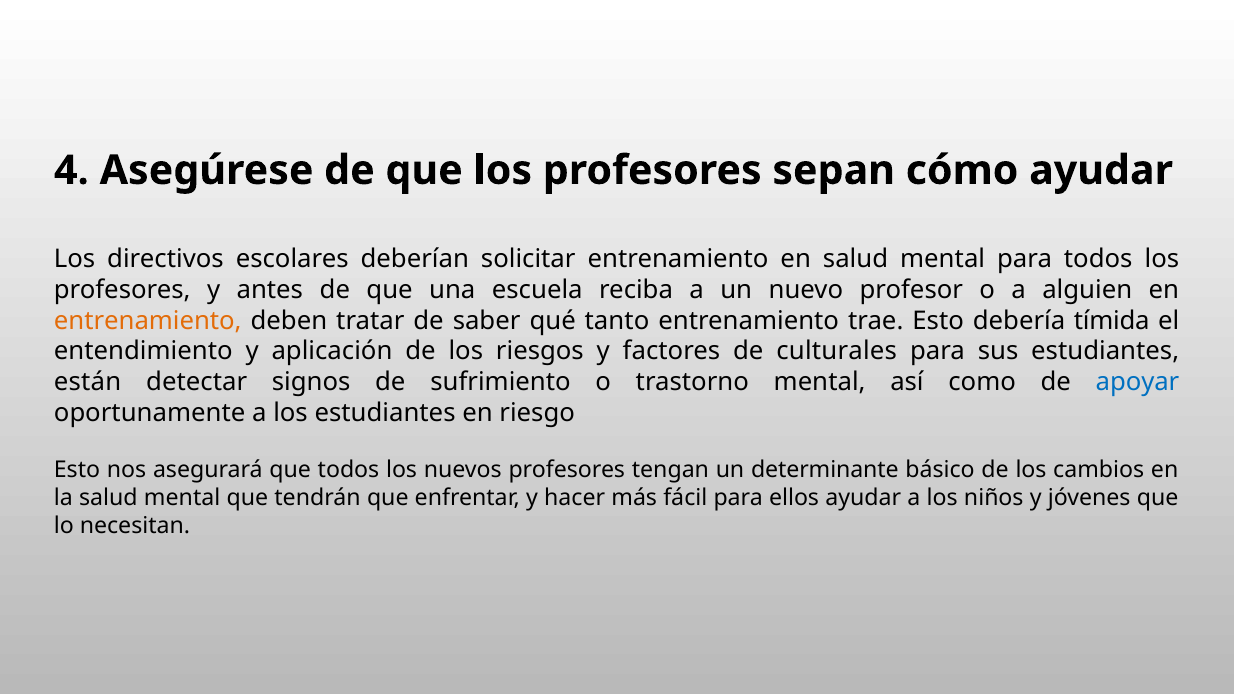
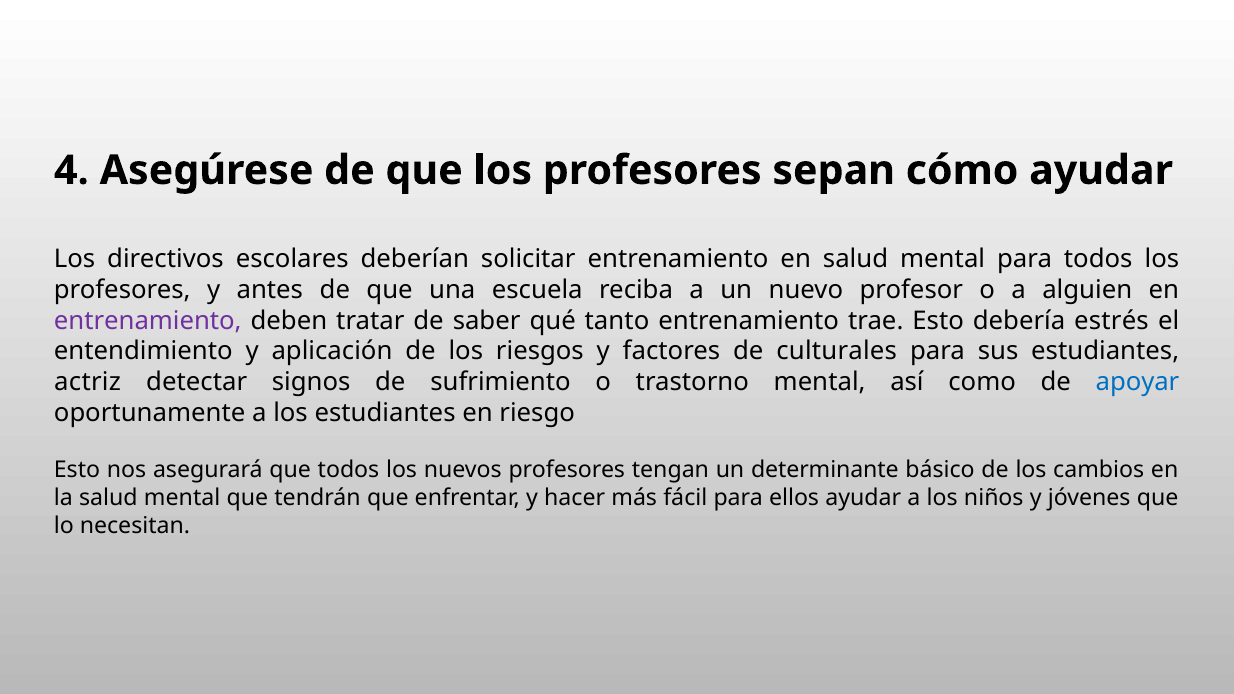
entrenamiento colour: orange -> purple (148, 321)
tímida: tímida -> estrés (1111, 321)
están: están -> actriz (88, 382)
